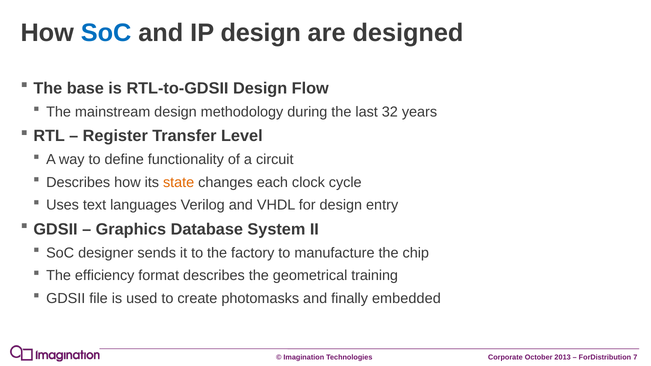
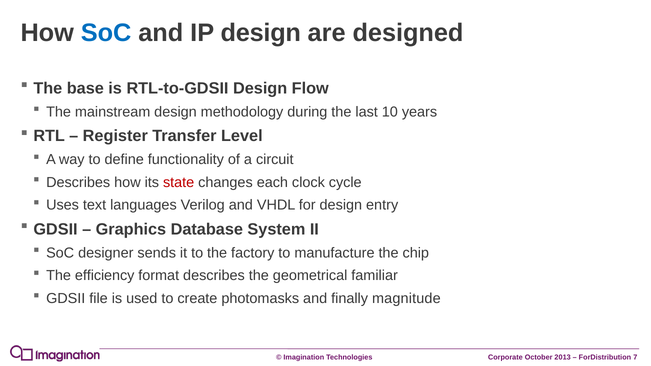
32: 32 -> 10 (390, 112)
state colour: orange -> red (179, 183)
training: training -> familiar (375, 276)
embedded: embedded -> magnitude (406, 299)
